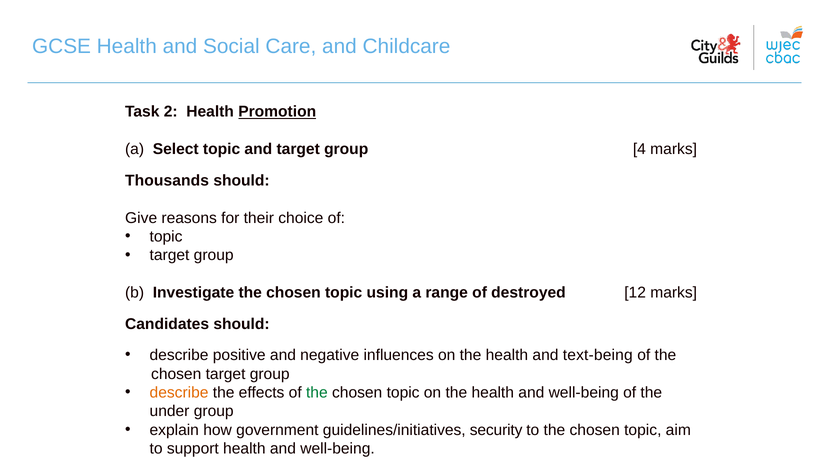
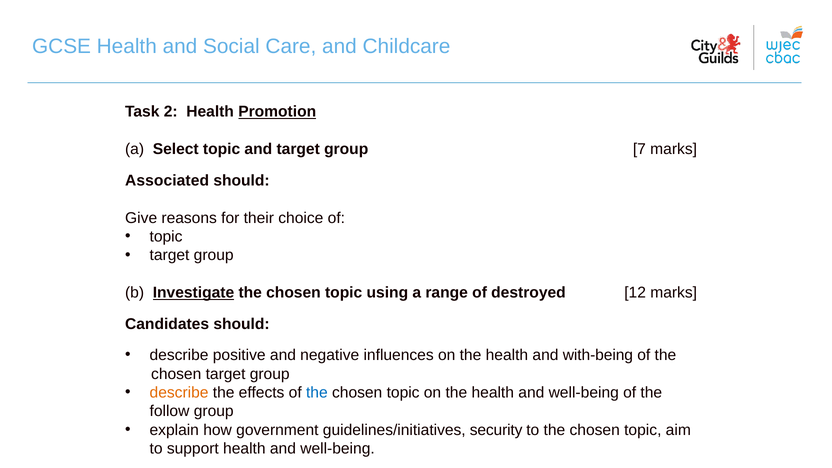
4: 4 -> 7 (639, 149)
Thousands: Thousands -> Associated (167, 180)
Investigate underline: none -> present (193, 293)
text-being: text-being -> with-being (598, 355)
the colour: green -> blue (317, 393)
under: under -> follow (170, 411)
